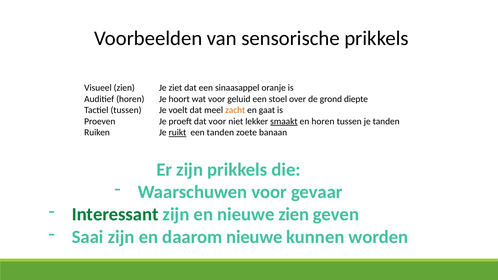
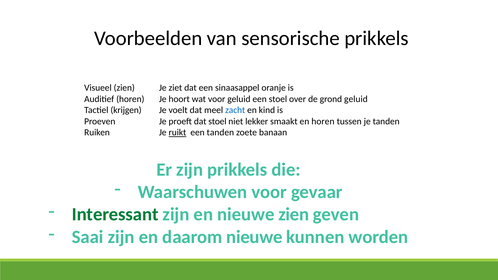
grond diepte: diepte -> geluid (356, 99)
Tactiel tussen: tussen -> krijgen (126, 110)
zacht colour: orange -> blue (235, 110)
gaat: gaat -> kind (267, 110)
dat voor: voor -> stoel (217, 121)
smaakt underline: present -> none (284, 121)
